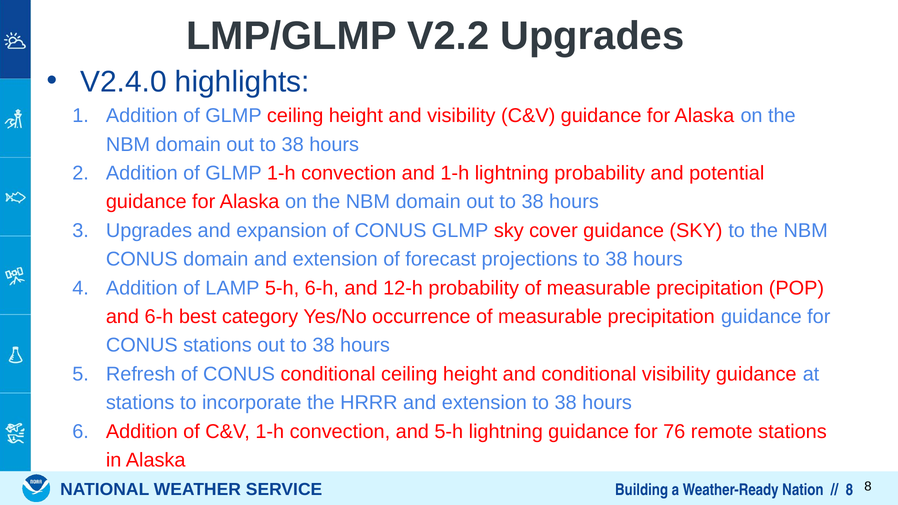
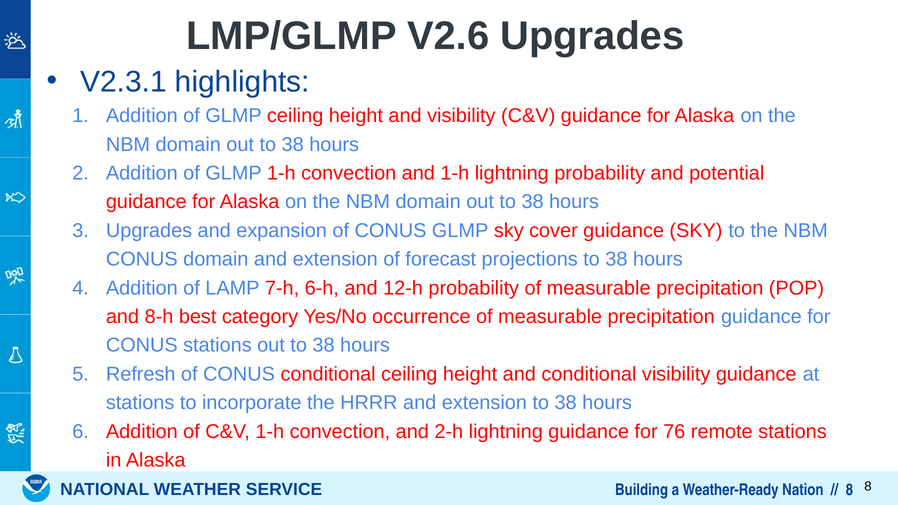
V2.2: V2.2 -> V2.6 (448, 36)
V2.4.0: V2.4.0 -> V2.3.1 (123, 82)
LAMP 5-h: 5-h -> 7-h (282, 288)
and 6-h: 6-h -> 8-h (159, 317)
and 5-h: 5-h -> 2-h (449, 432)
